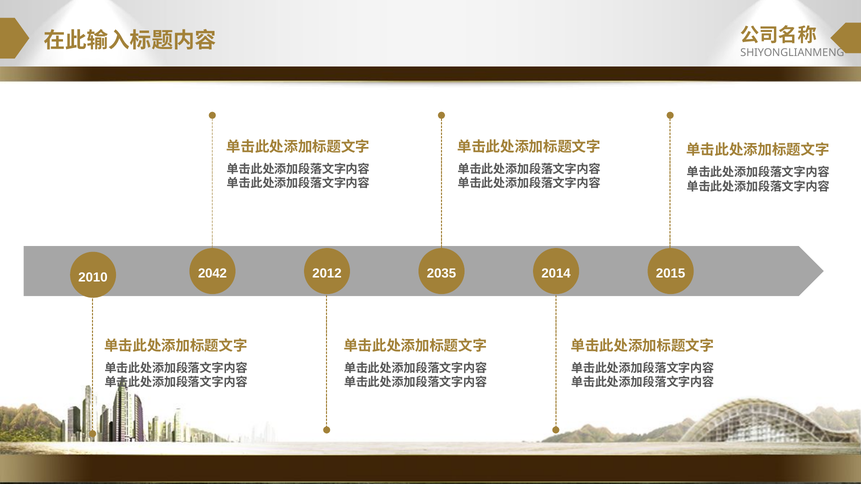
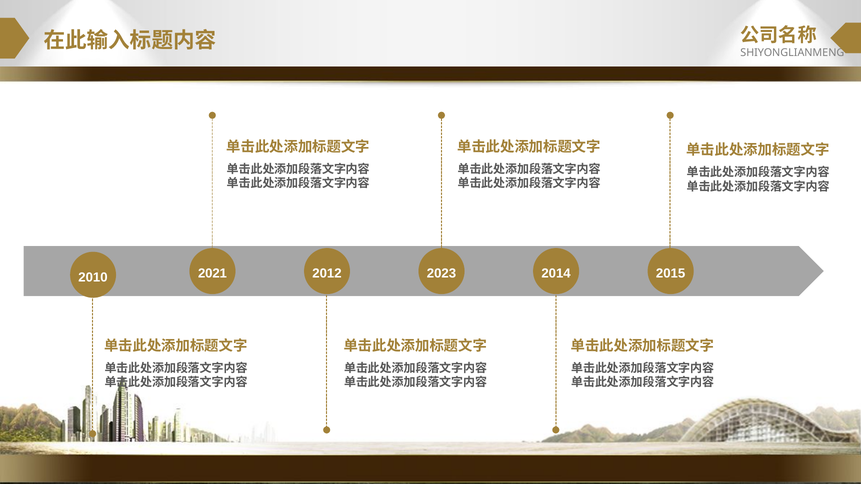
2042: 2042 -> 2021 (212, 274)
2035: 2035 -> 2023 (441, 274)
